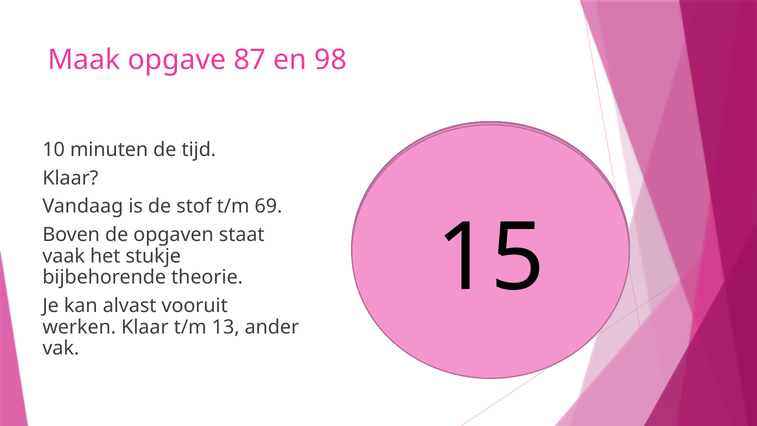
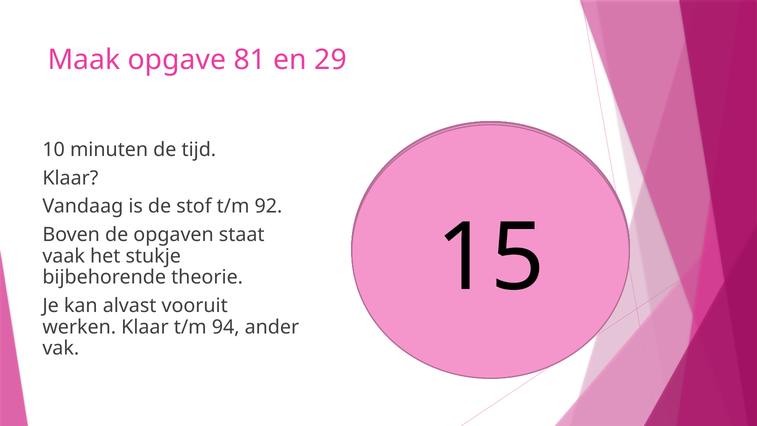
87: 87 -> 81 (250, 60)
98: 98 -> 29 (331, 60)
69: 69 -> 92 (268, 206)
t/m 13: 13 -> 94 (226, 327)
